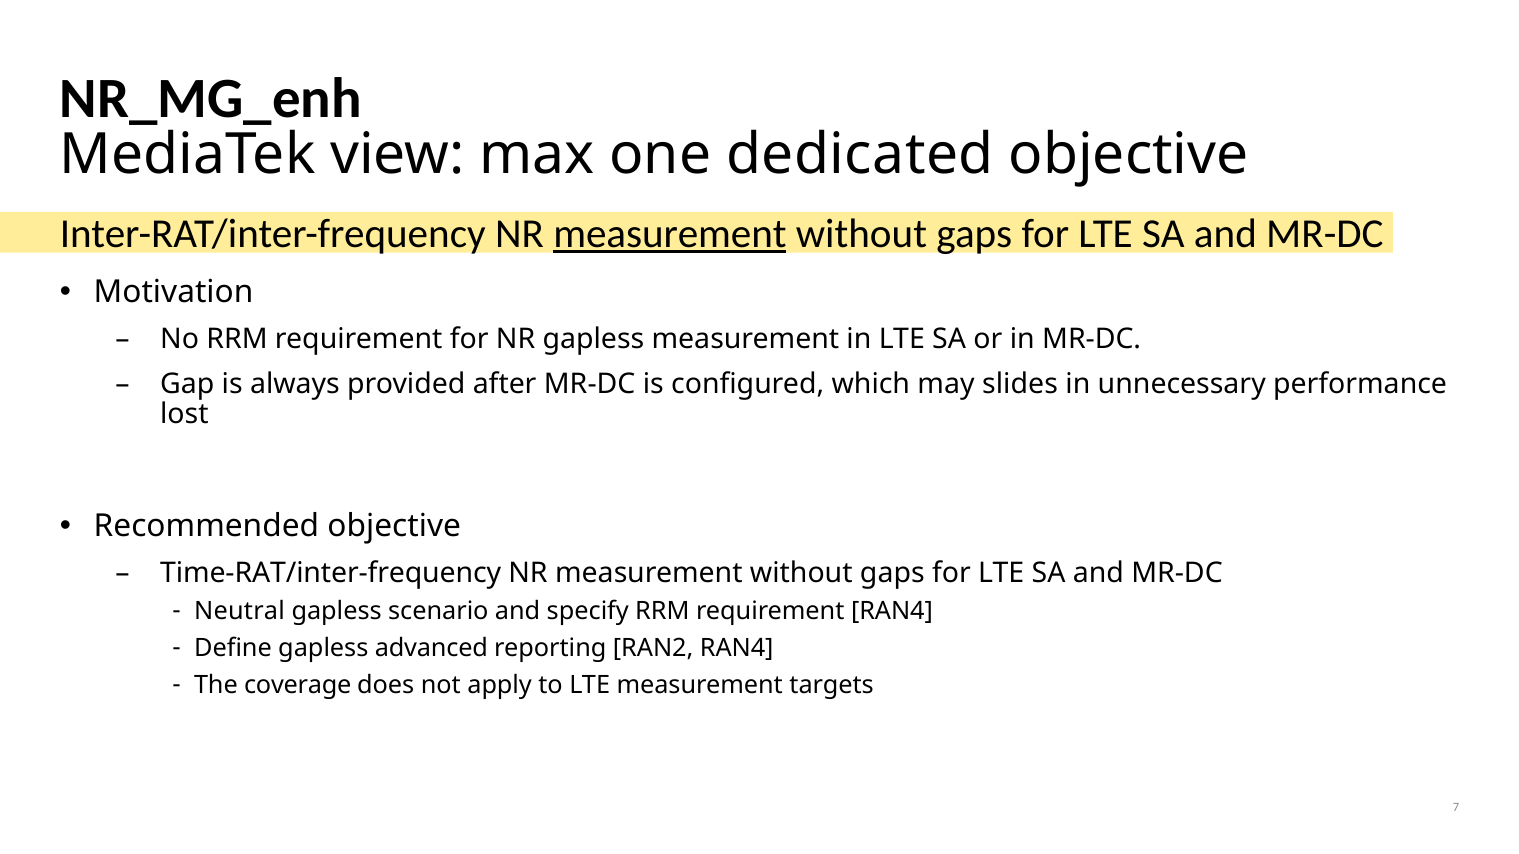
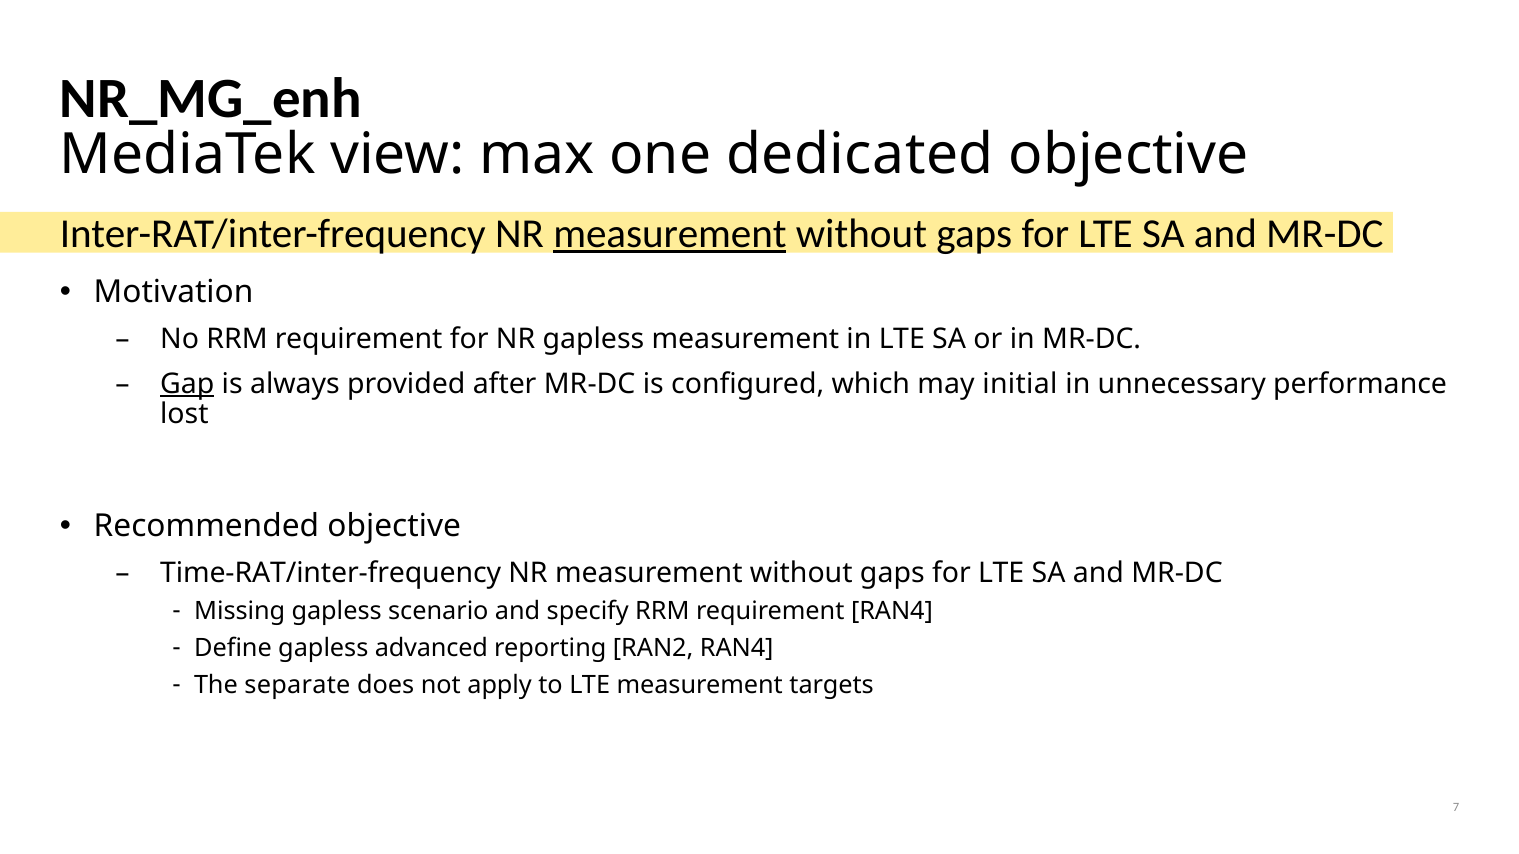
Gap underline: none -> present (187, 384)
slides: slides -> initial (1020, 384)
Neutral: Neutral -> Missing (240, 611)
coverage: coverage -> separate (297, 685)
